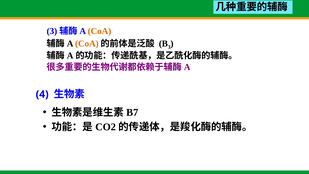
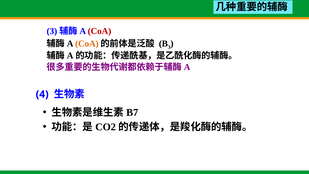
CoA colour: orange -> red (99, 31)
